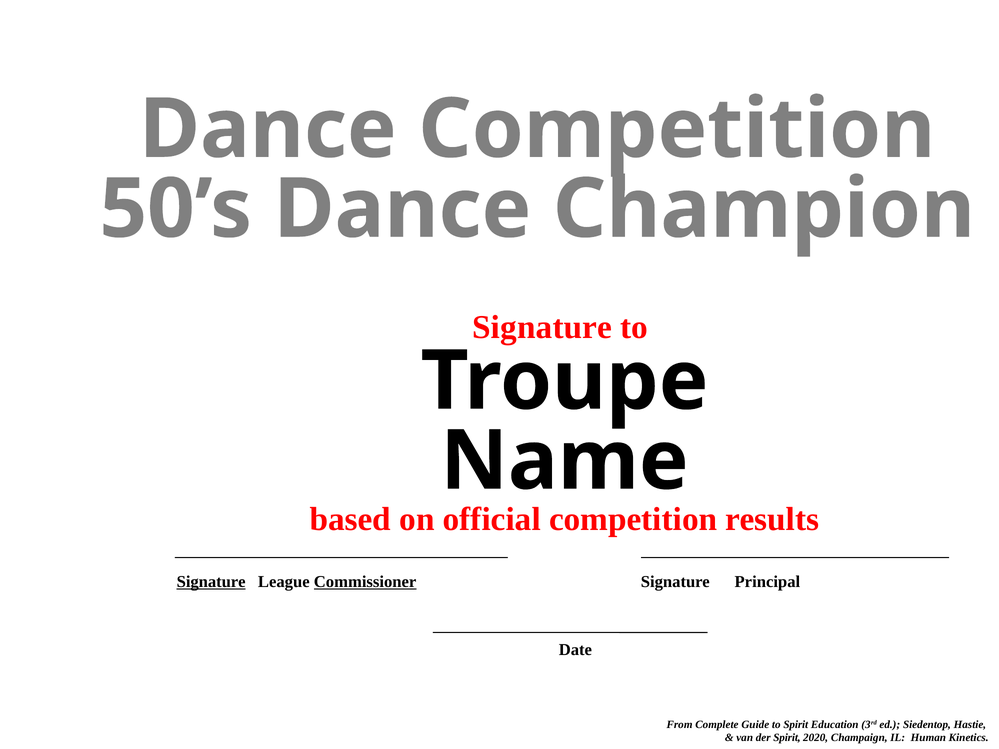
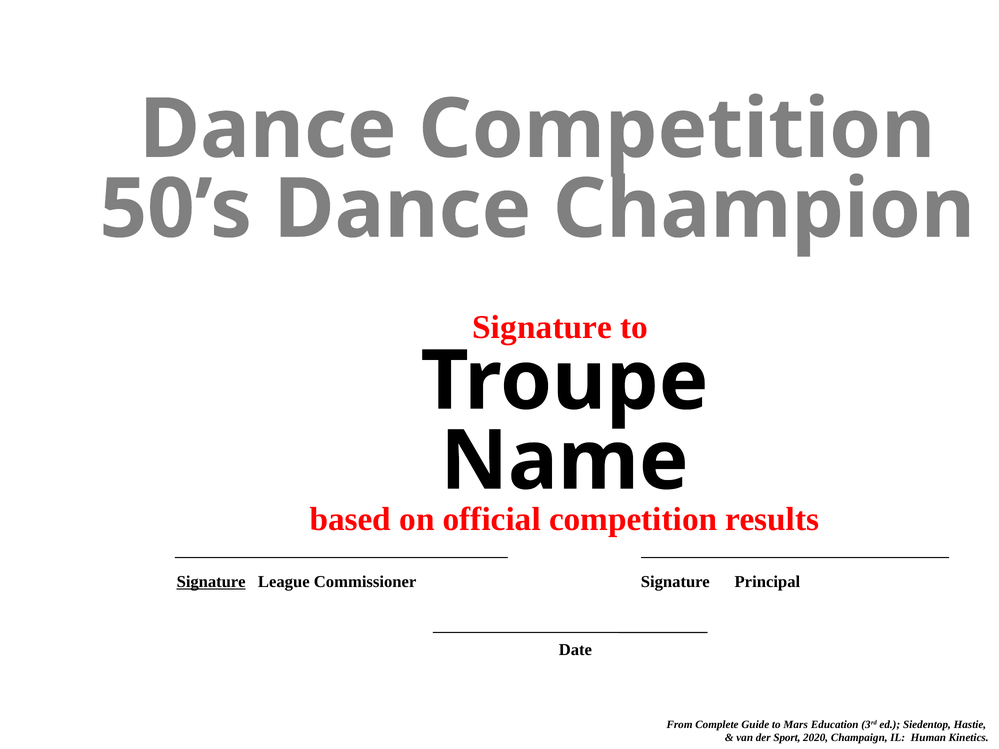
Commissioner underline: present -> none (365, 582)
to Spirit: Spirit -> Mars (796, 725)
der Spirit: Spirit -> Sport (787, 738)
